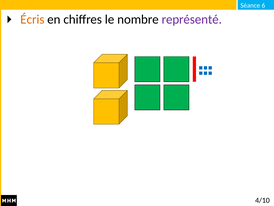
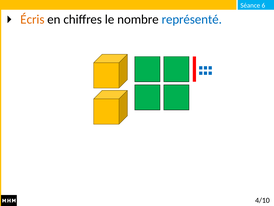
représenté colour: purple -> blue (192, 19)
